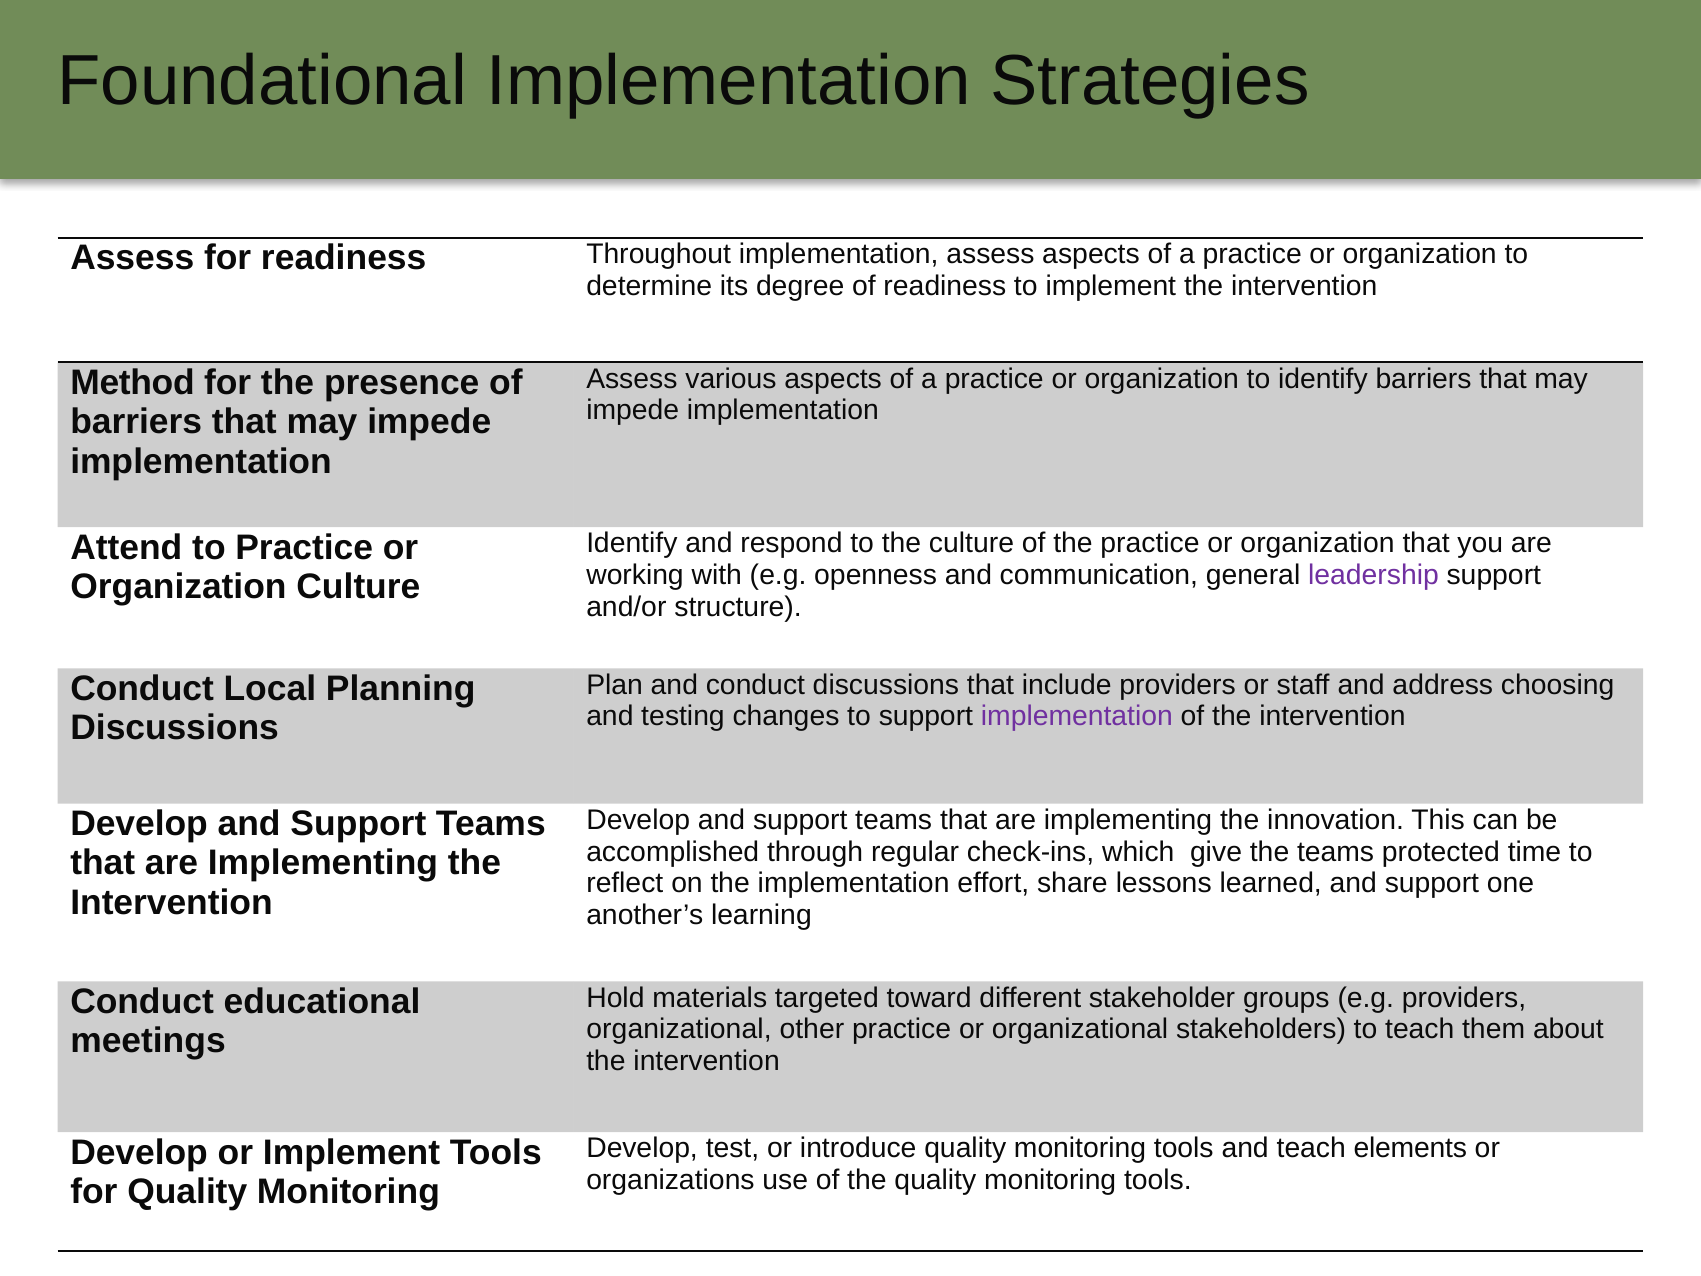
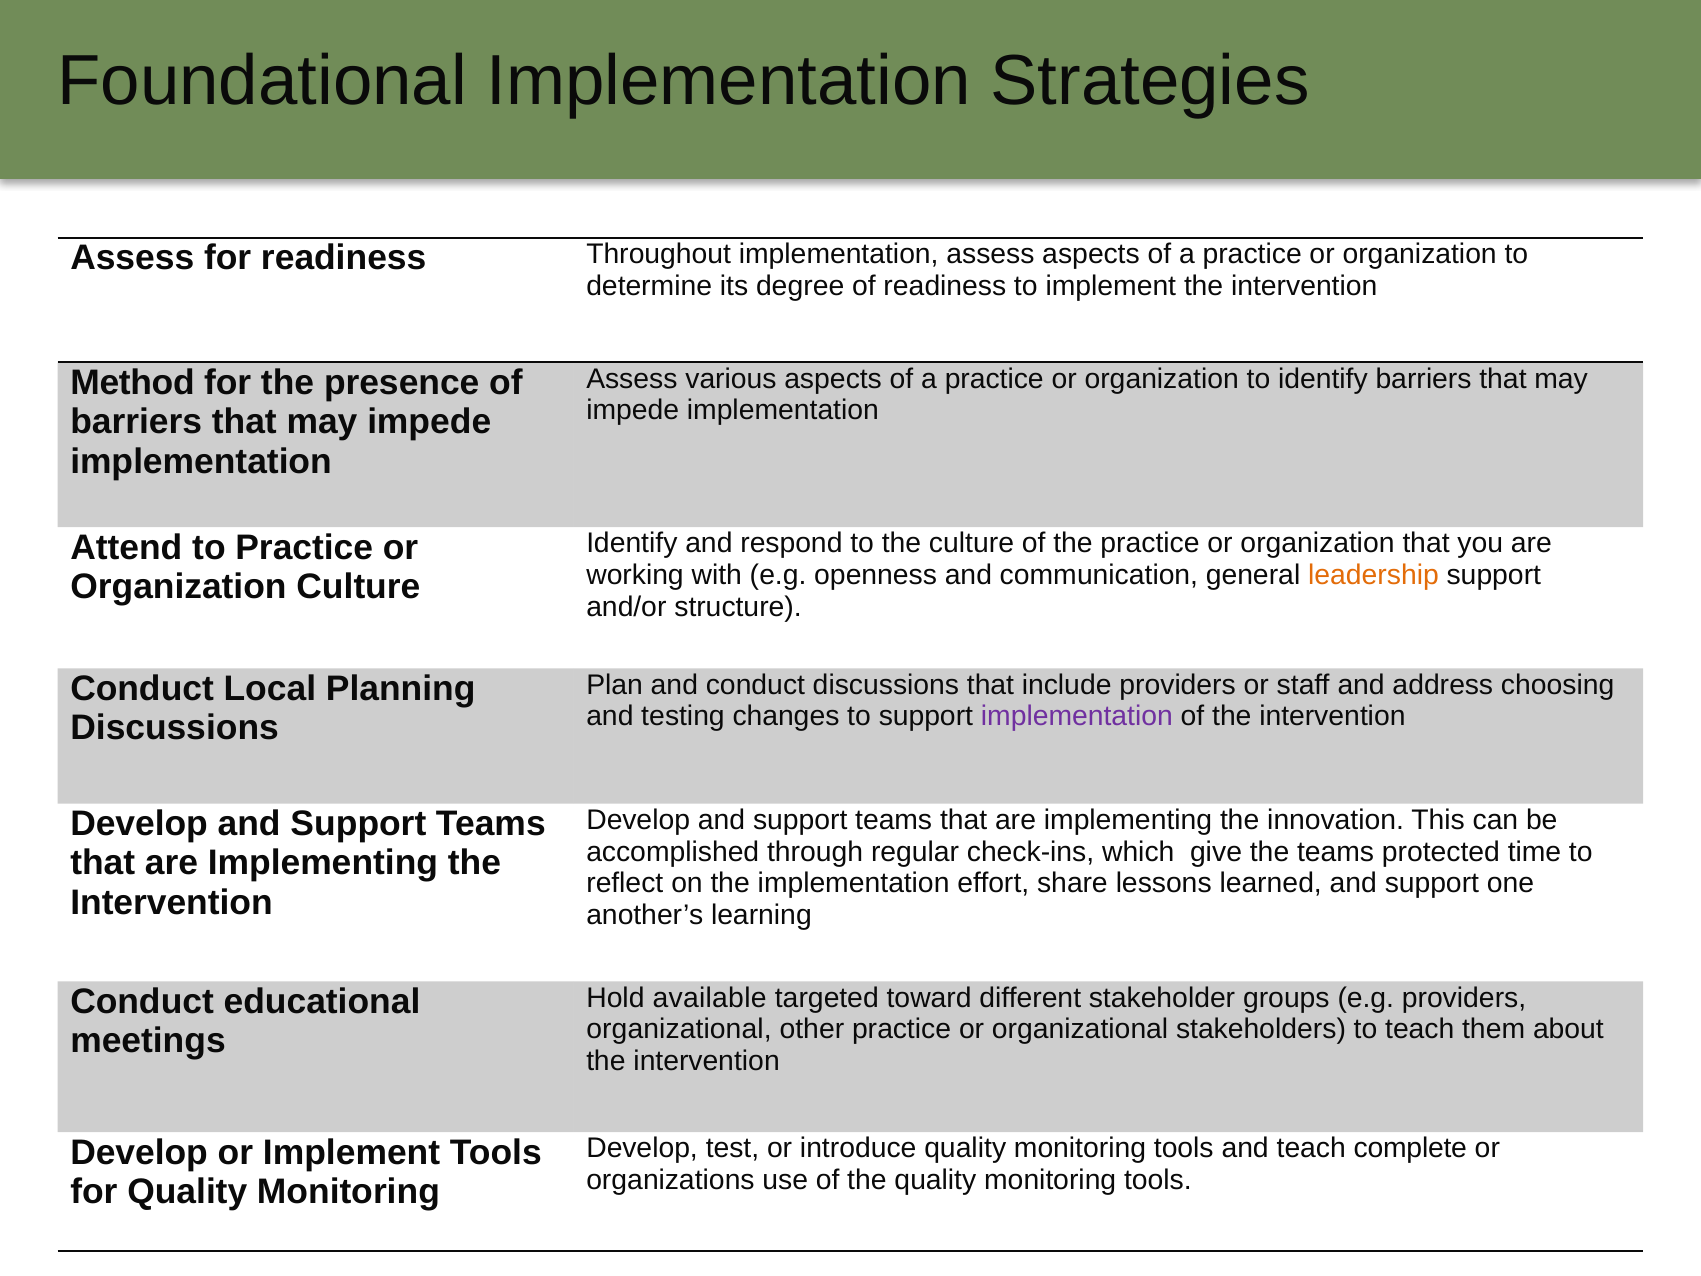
leadership colour: purple -> orange (1373, 575)
materials: materials -> available (710, 998)
elements: elements -> complete (1410, 1148)
